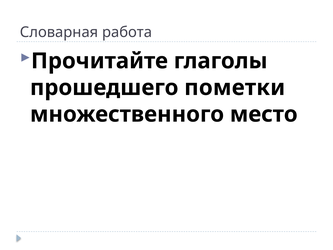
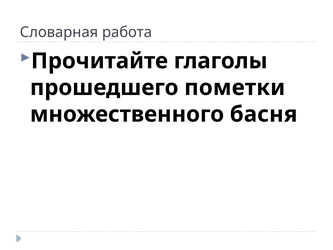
место: место -> басня (264, 114)
